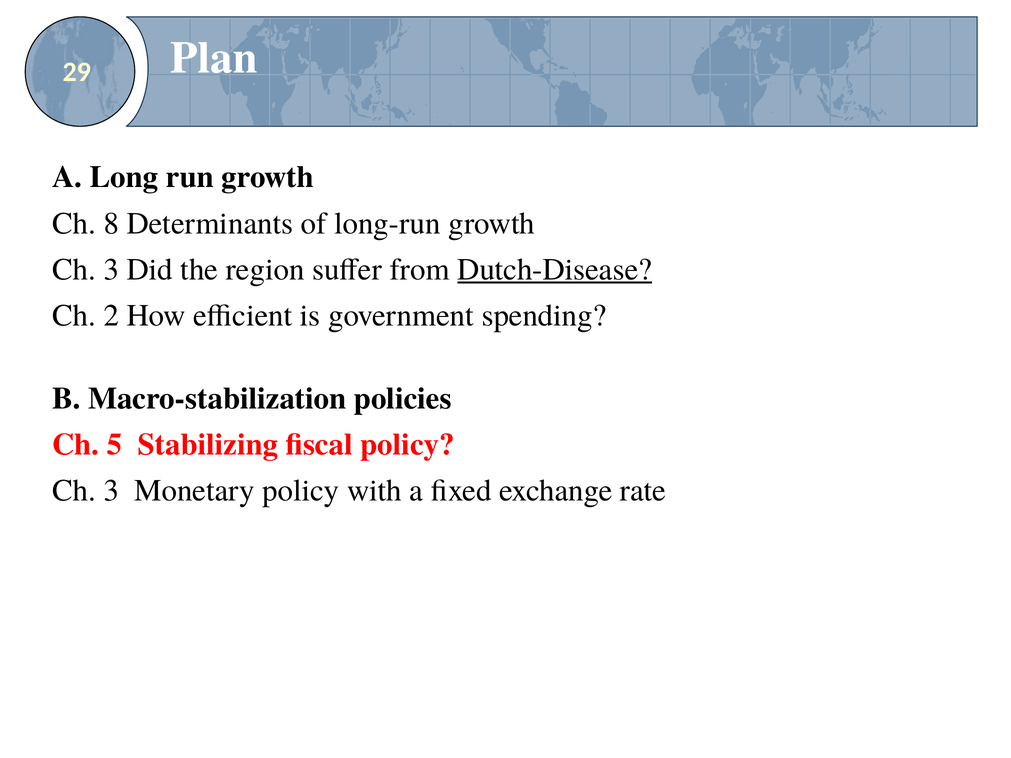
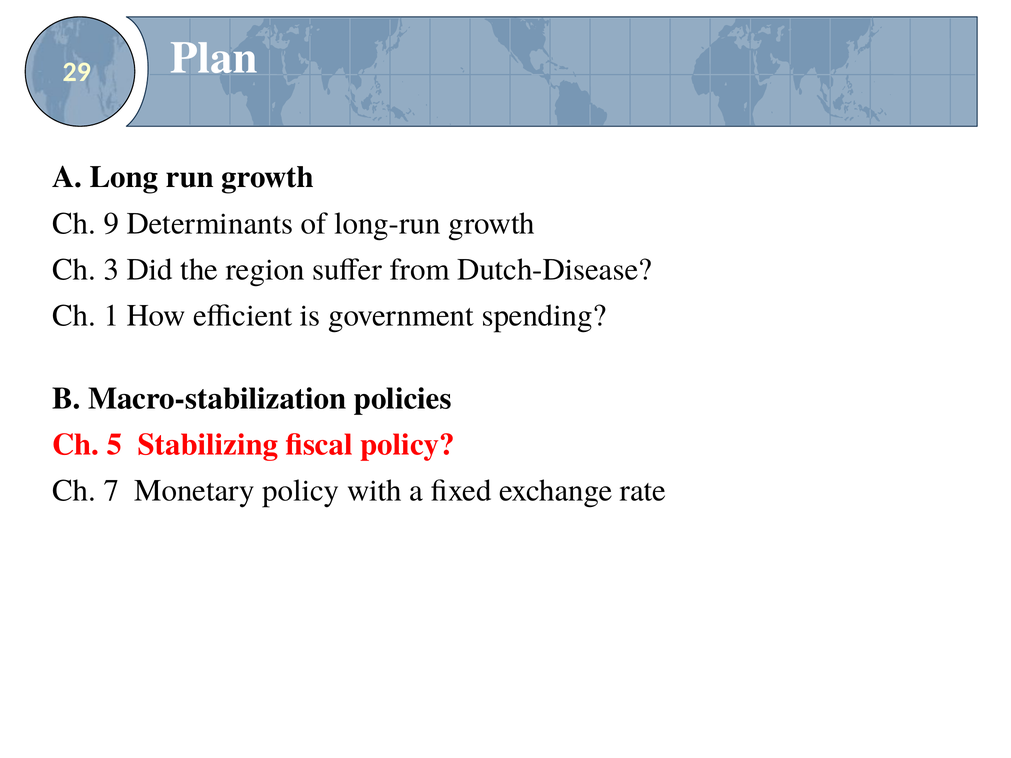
8: 8 -> 9 (111, 223)
Dutch-Disease underline: present -> none (555, 269)
2: 2 -> 1 (111, 316)
3: 3 -> 7 (111, 491)
